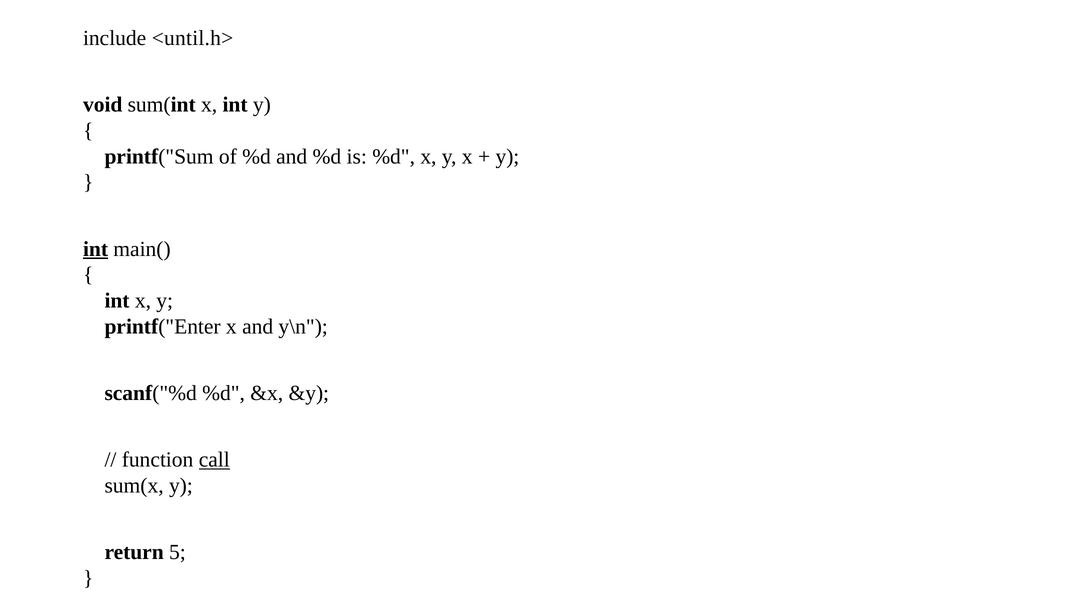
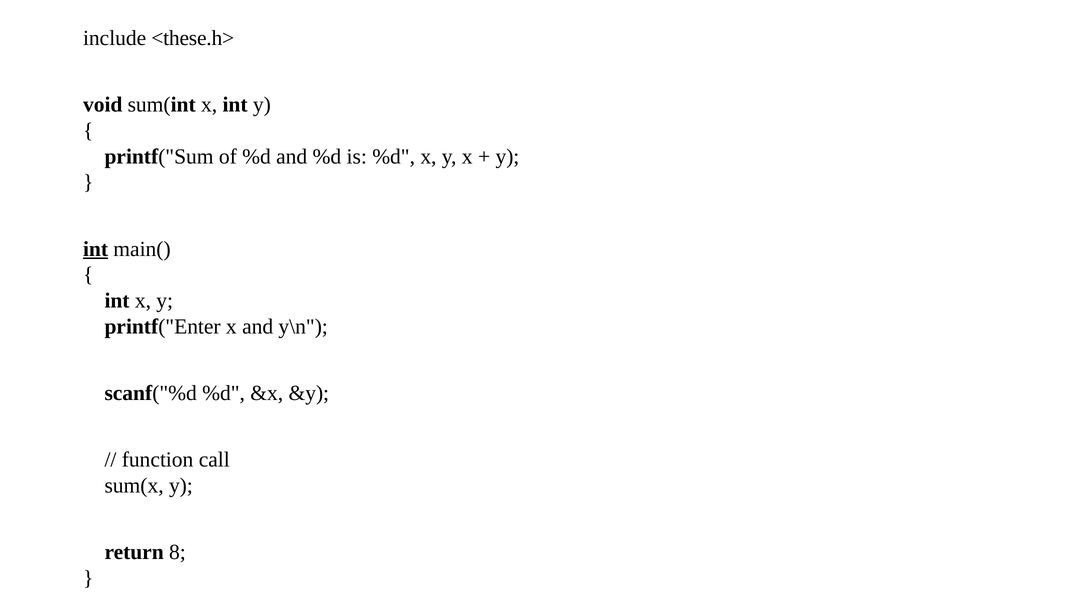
<until.h>: <until.h> -> <these.h> (193, 38)
call underline: present -> none (214, 460)
5: 5 -> 8 (177, 553)
